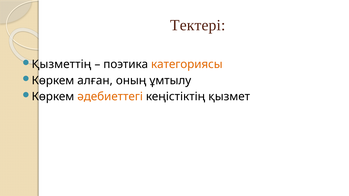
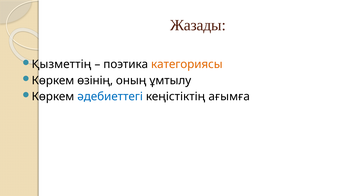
Тектері: Тектері -> Жазады (198, 25)
алған: алған -> өзінің (95, 81)
әдебиеттегі colour: orange -> blue (110, 97)
қызмет: қызмет -> ағымға (229, 97)
